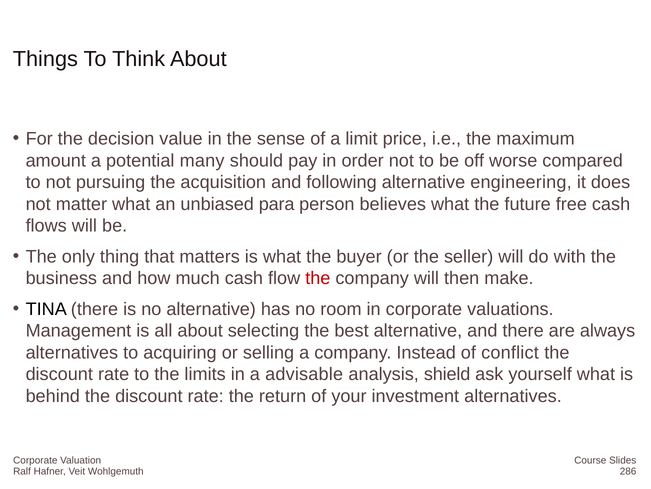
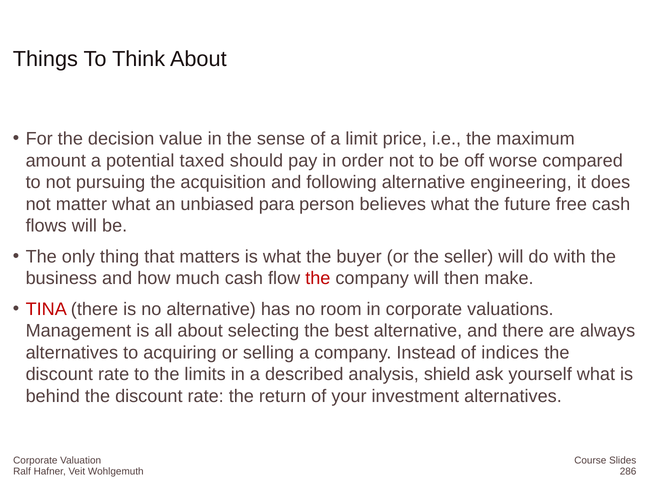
many: many -> taxed (202, 160)
TINA colour: black -> red (46, 309)
conflict: conflict -> indices (510, 352)
advisable: advisable -> described (304, 374)
